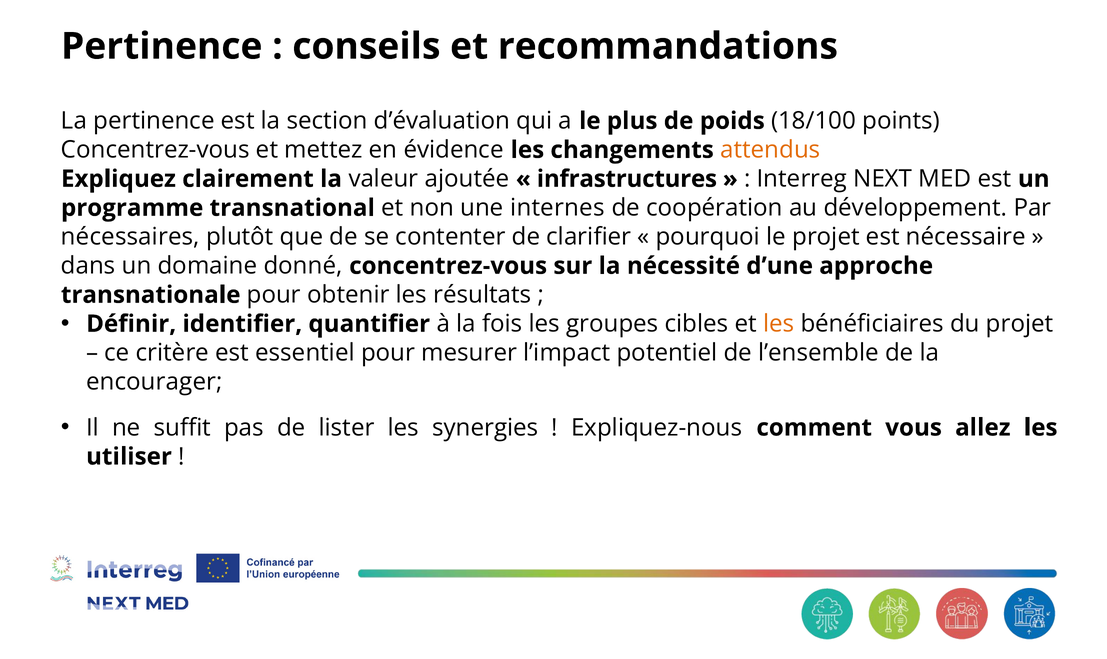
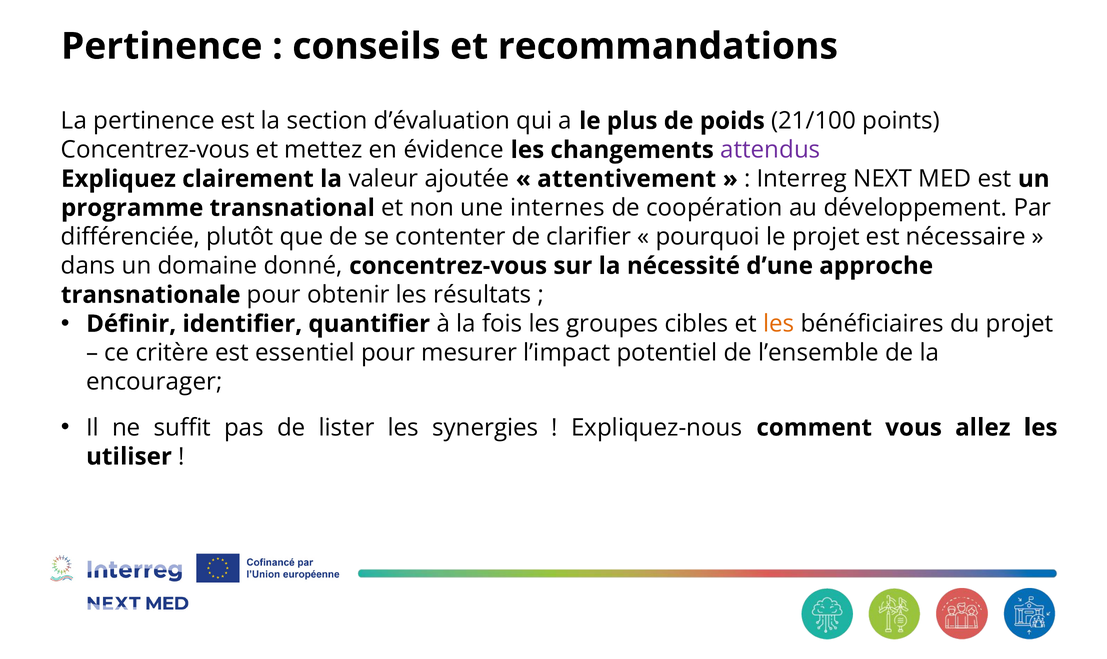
18/100: 18/100 -> 21/100 (814, 121)
attendus colour: orange -> purple (770, 150)
infrastructures: infrastructures -> attentivement (627, 179)
nécessaires: nécessaires -> différenciée (130, 237)
